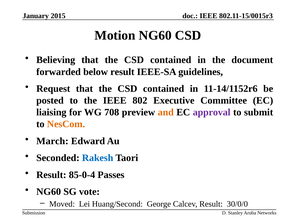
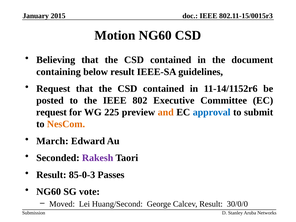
forwarded: forwarded -> containing (59, 72)
liaising: liaising -> request (51, 112)
708: 708 -> 225 (112, 112)
approval colour: purple -> blue (212, 112)
Rakesh colour: blue -> purple (98, 158)
85-0-4: 85-0-4 -> 85-0-3 (82, 175)
